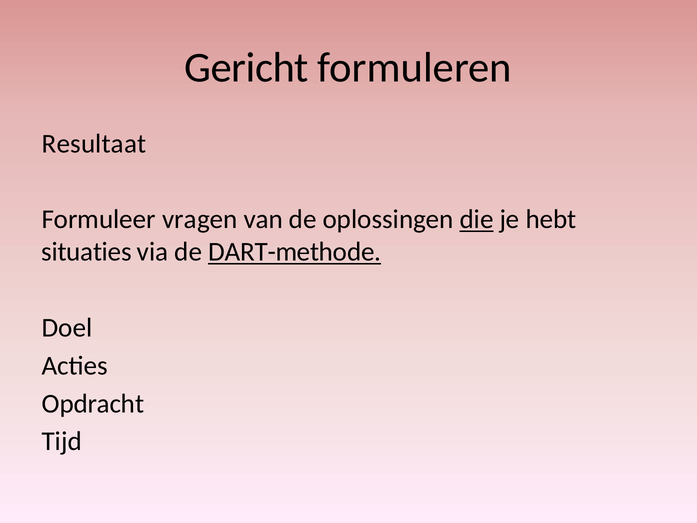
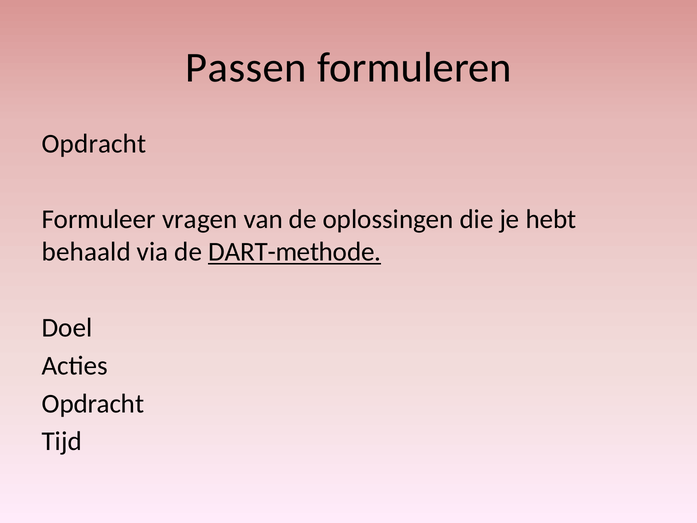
Gericht: Gericht -> Passen (246, 67)
Resultaat: Resultaat -> Opdracht (94, 144)
die underline: present -> none (477, 219)
situaties: situaties -> behaald (86, 252)
